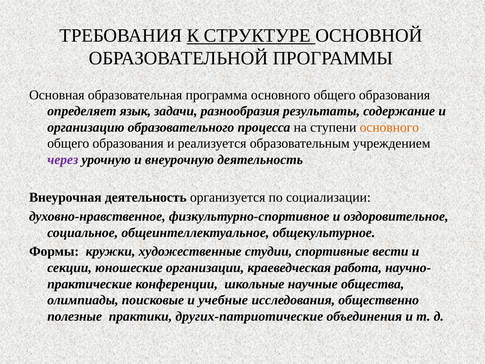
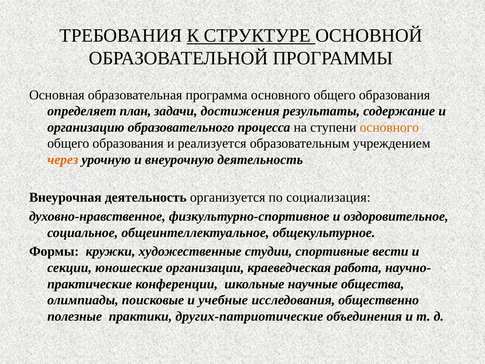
язык: язык -> план (135, 111)
разнообразия: разнообразия -> достижения (240, 111)
через colour: purple -> orange (63, 160)
социализации: социализации -> социализация (328, 197)
